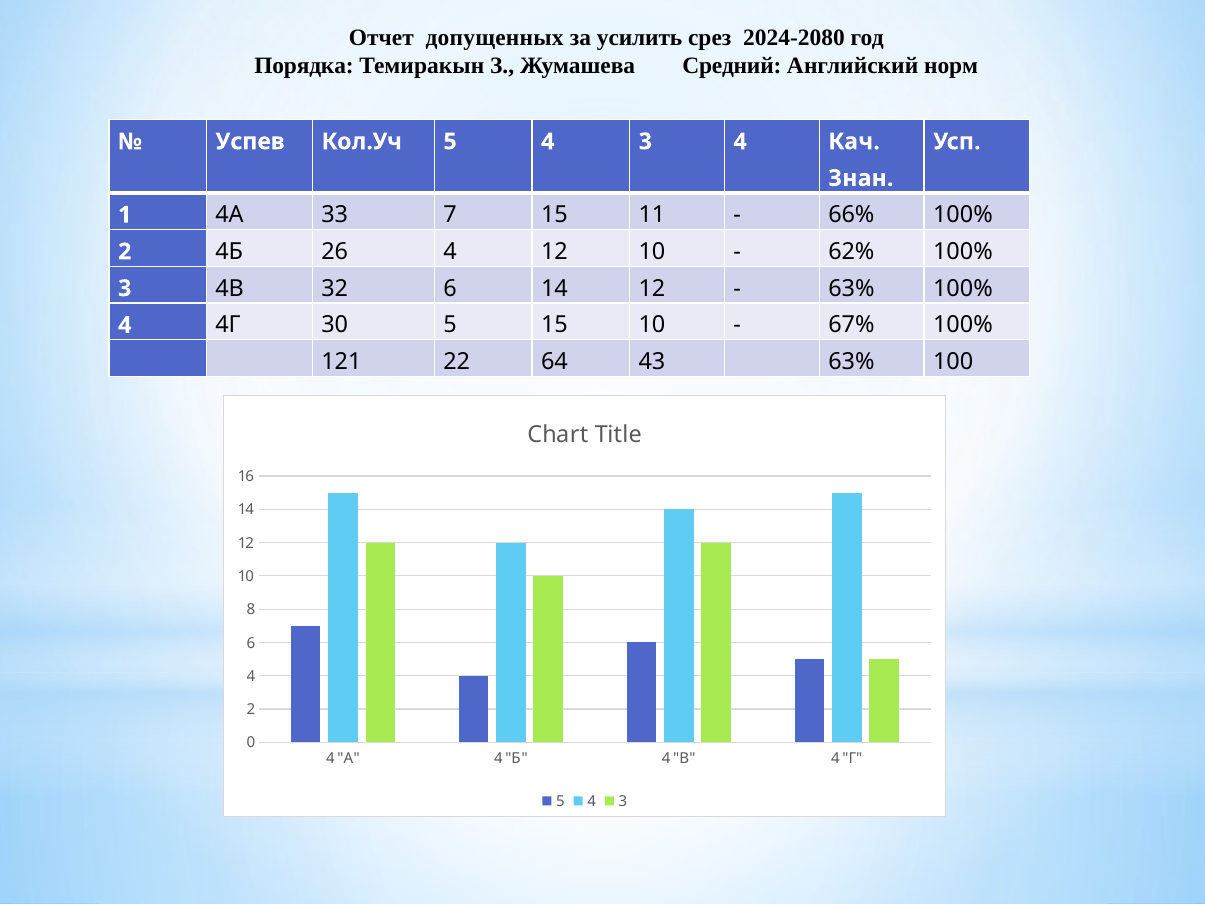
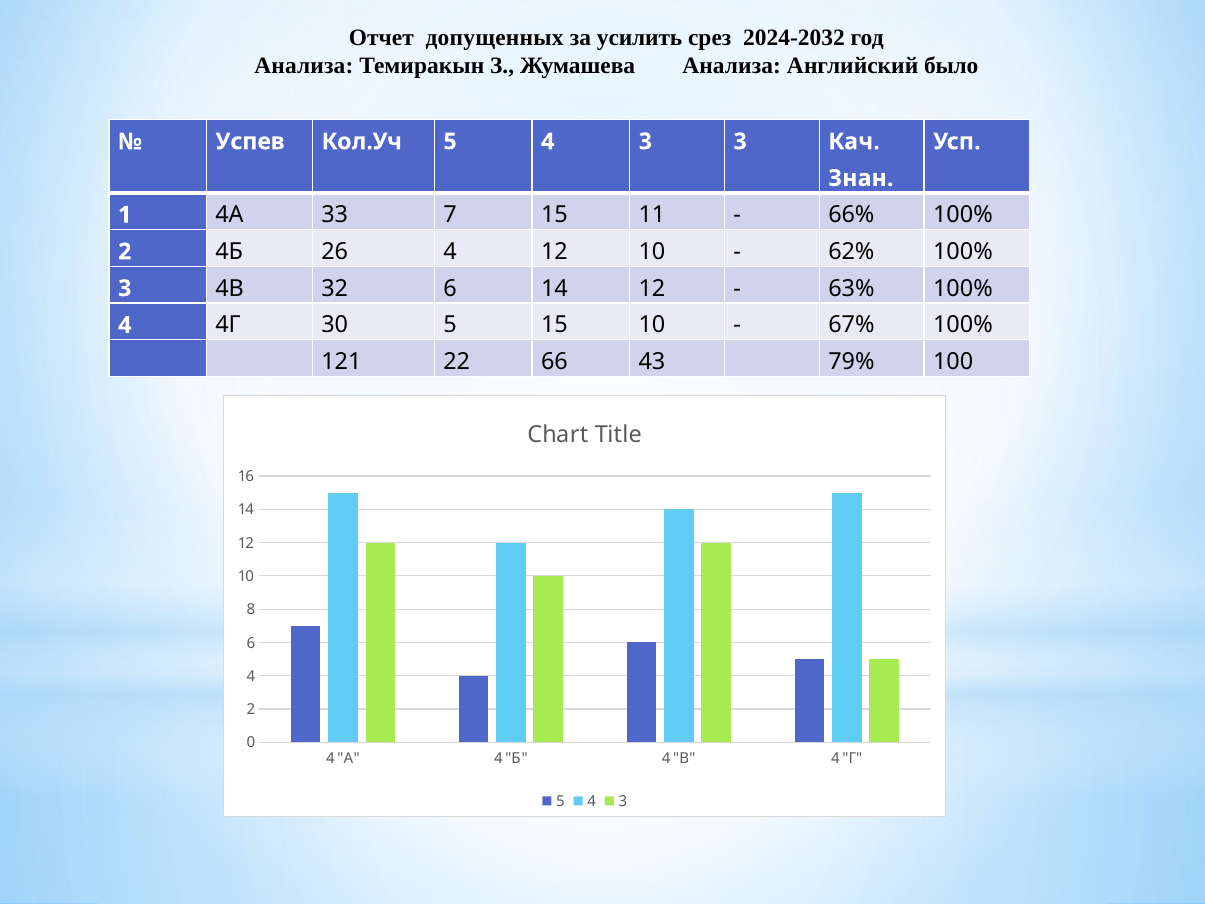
2024-2080: 2024-2080 -> 2024-2032 (794, 38)
Порядка: Порядка -> Анализа (304, 66)
Жумашева Средний: Средний -> Анализа (732, 66)
норм: норм -> было (951, 66)
3 4: 4 -> 3 (740, 142)
64: 64 -> 66 (554, 362)
43 63%: 63% -> 79% (851, 362)
